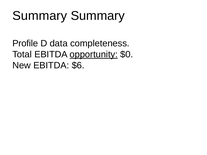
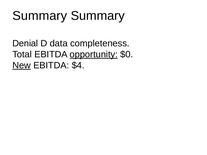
Profile: Profile -> Denial (25, 43)
New underline: none -> present (22, 65)
$6: $6 -> $4 (78, 65)
